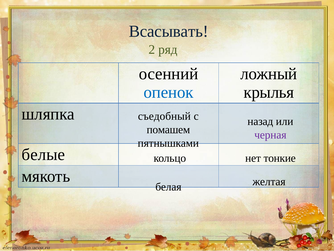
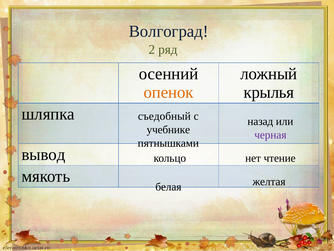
Всасывать: Всасывать -> Волгоград (169, 31)
опенок colour: blue -> orange (169, 92)
помашем: помашем -> учебнике (168, 129)
белые: белые -> вывод (43, 154)
тонкие: тонкие -> чтение (280, 158)
